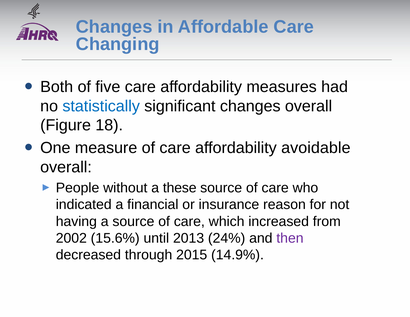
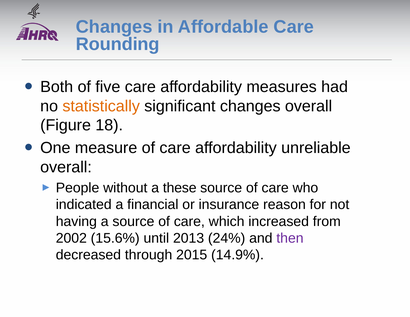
Changing: Changing -> Rounding (118, 44)
statistically colour: blue -> orange (101, 106)
avoidable: avoidable -> unreliable (316, 148)
